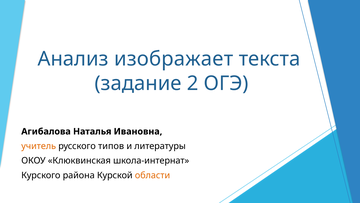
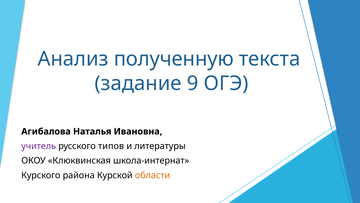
изображает: изображает -> полученную (174, 59)
2: 2 -> 9 (193, 83)
учитель colour: orange -> purple (39, 146)
